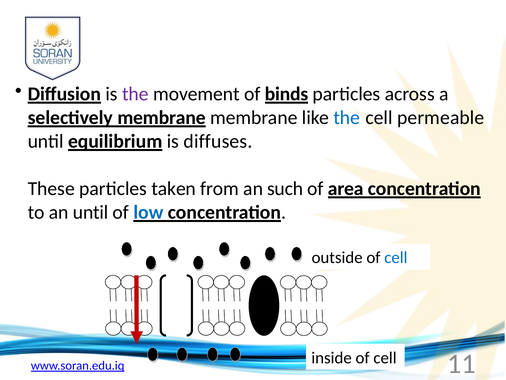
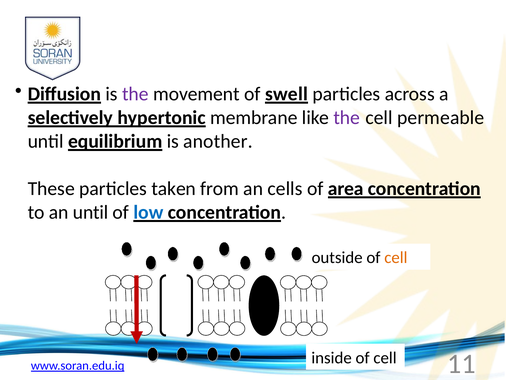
binds: binds -> swell (286, 94)
selectively membrane: membrane -> hypertonic (162, 118)
the colour: blue -> purple (347, 118)
diffuses: diffuses -> another (218, 141)
such: such -> cells (285, 189)
cell colour: blue -> orange (396, 257)
